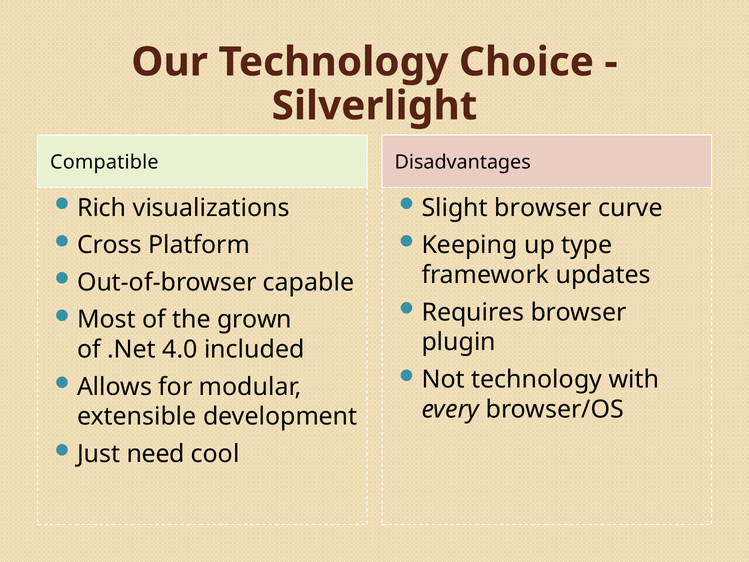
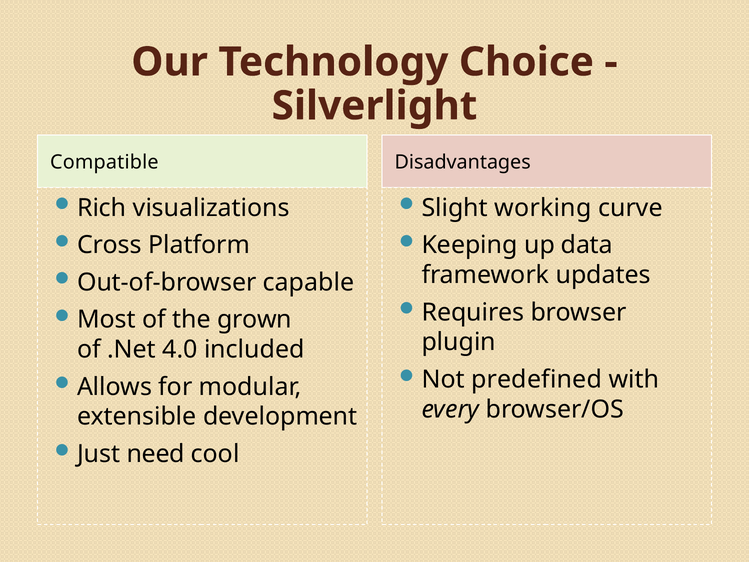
Slight browser: browser -> working (543, 208)
type: type -> data (587, 245)
Not technology: technology -> predefined (537, 379)
